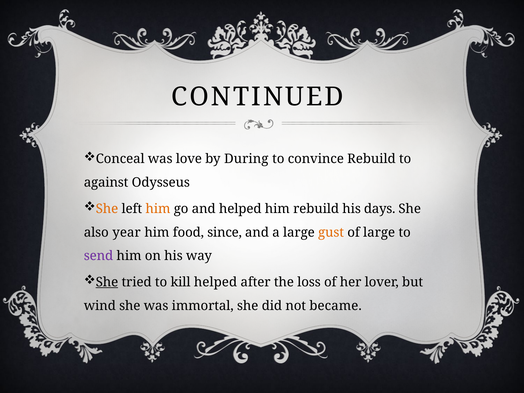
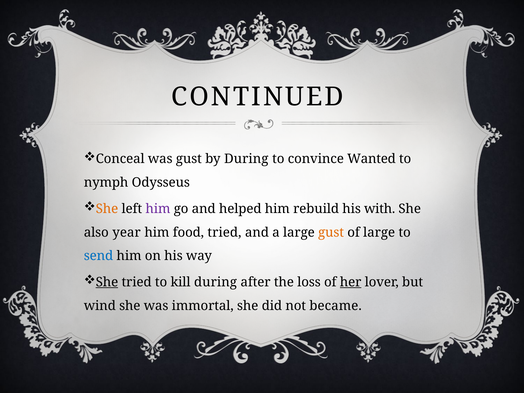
was love: love -> gust (189, 159)
convince Rebuild: Rebuild -> Wanted (372, 159)
against: against -> nymph (106, 183)
him colour: orange -> purple (158, 209)
days: days -> with (380, 209)
food since: since -> tried (224, 232)
send colour: purple -> blue (99, 256)
kill helped: helped -> during (215, 282)
her underline: none -> present (351, 282)
